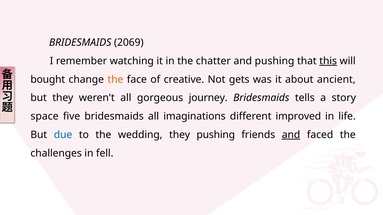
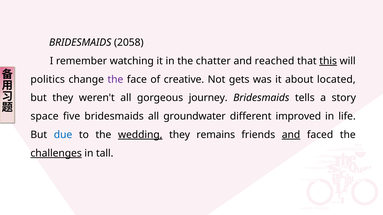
2069: 2069 -> 2058 (129, 42)
and pushing: pushing -> reached (275, 61)
bought: bought -> politics (48, 79)
the colour: orange -> purple (115, 79)
ancient: ancient -> located (336, 79)
imaginations: imaginations -> groundwater (195, 116)
wedding underline: none -> present (140, 135)
they pushing: pushing -> remains (216, 135)
challenges underline: none -> present (56, 153)
fell: fell -> tall (105, 153)
